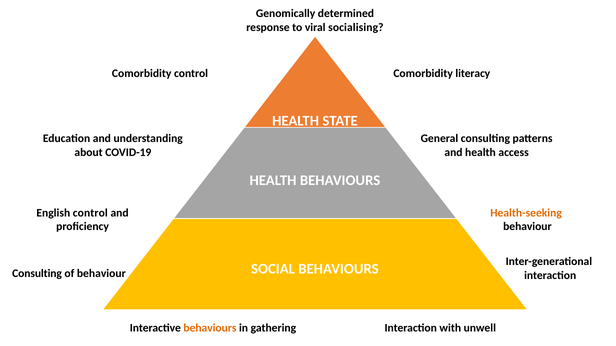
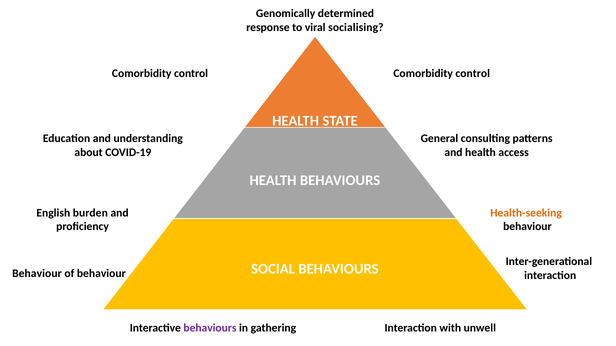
literacy: literacy -> control (473, 73)
English control: control -> burden (90, 213)
Consulting: Consulting -> Behaviour (37, 274)
behaviours colour: orange -> purple (210, 328)
